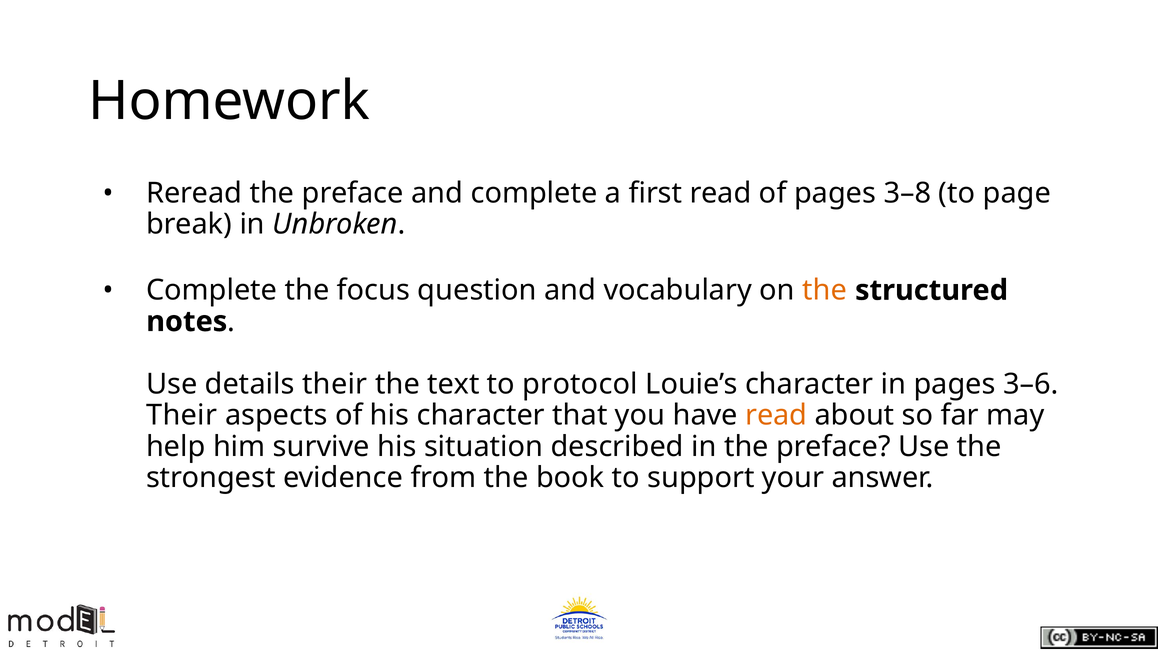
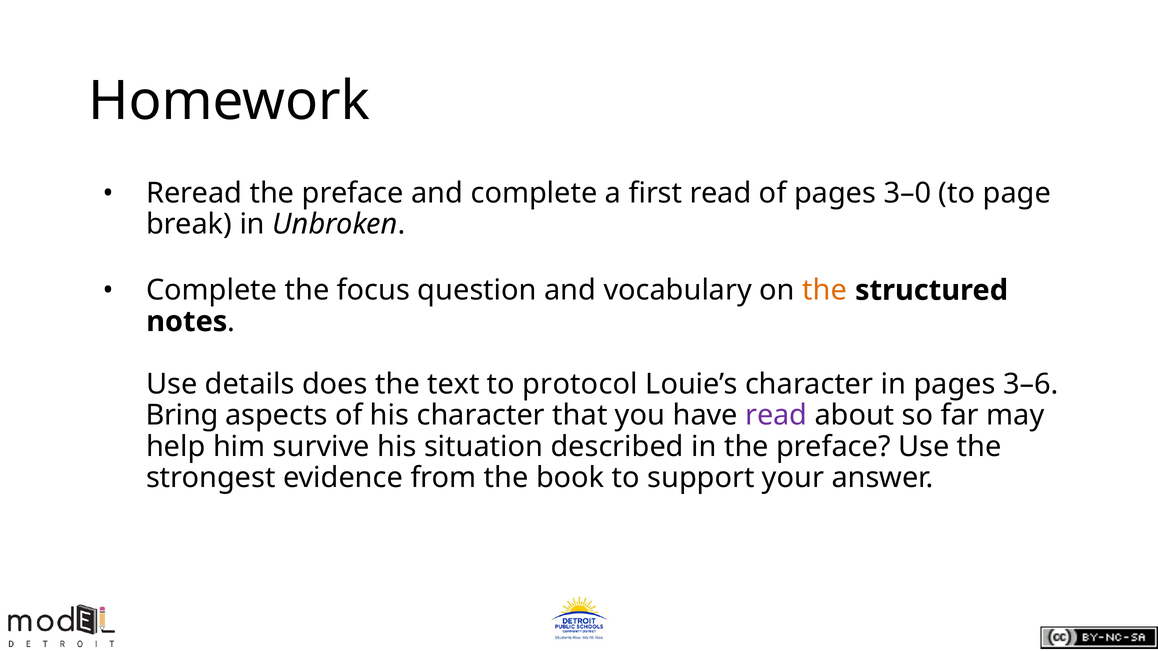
3–8: 3–8 -> 3–0 (907, 193)
details their: their -> does (335, 384)
Their: Their -> Bring (182, 416)
read colour: orange -> purple (776, 416)
